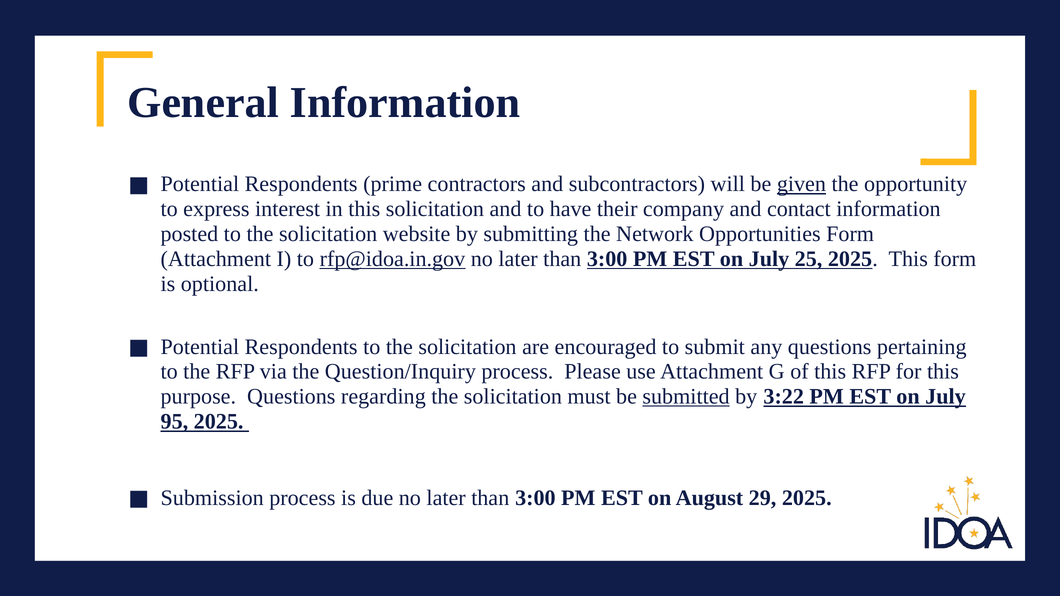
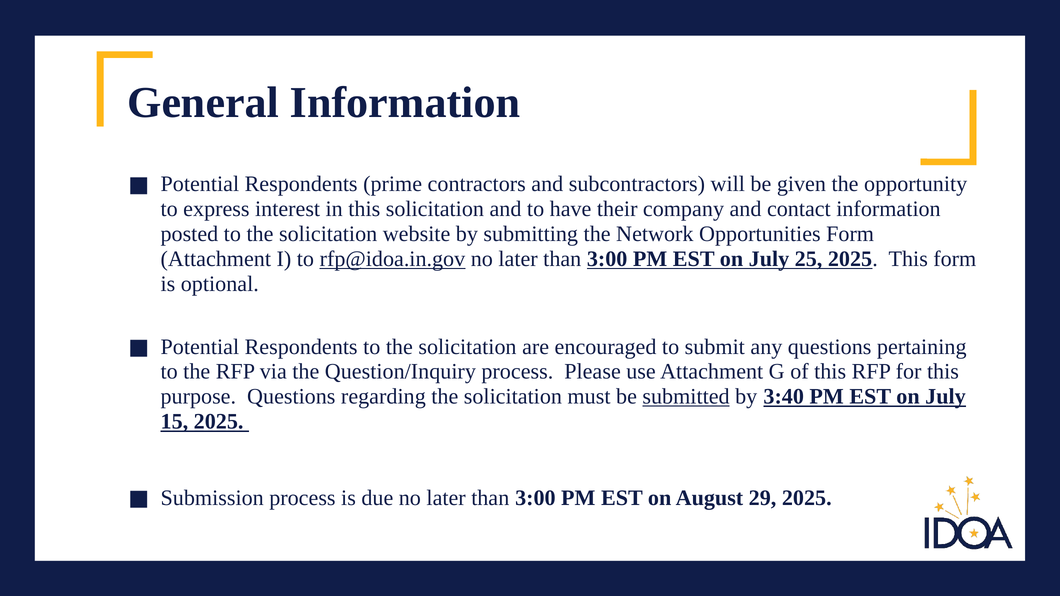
given underline: present -> none (801, 184)
3:22: 3:22 -> 3:40 (784, 397)
95: 95 -> 15 (174, 422)
